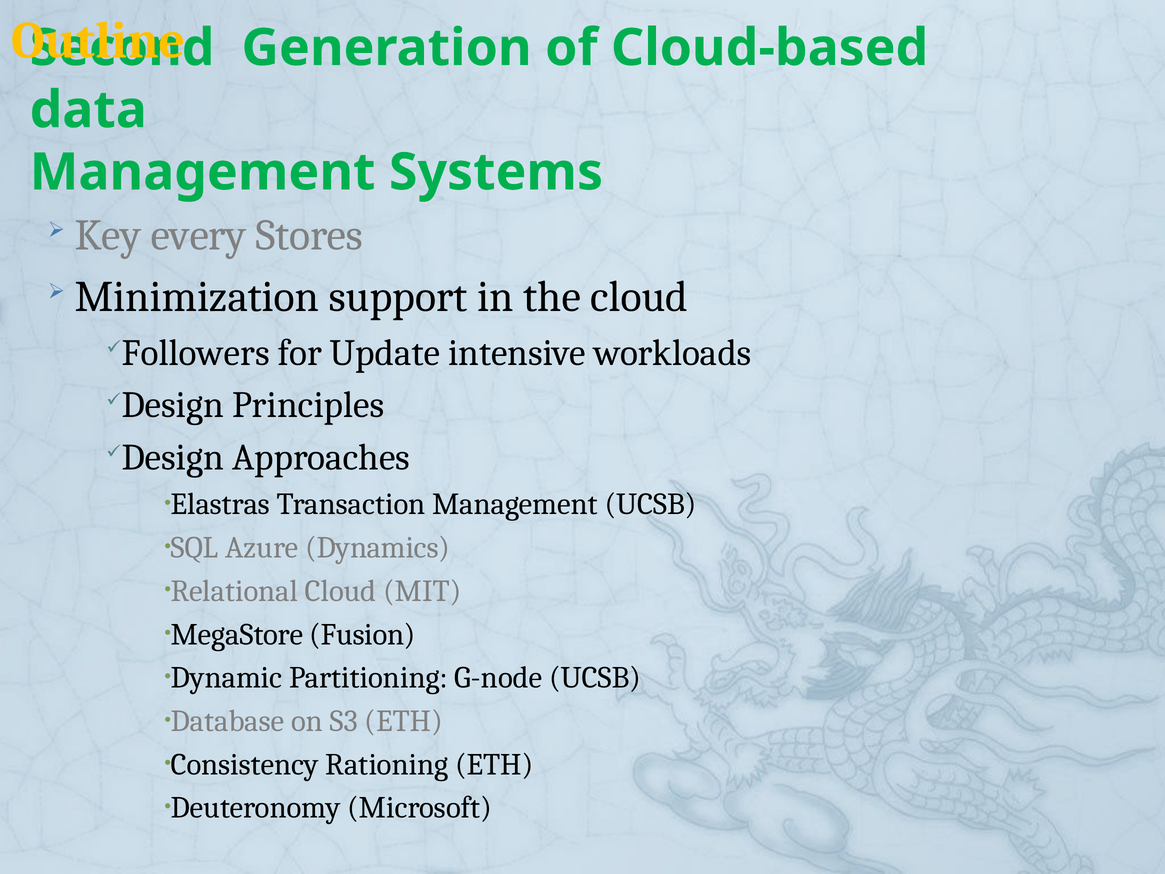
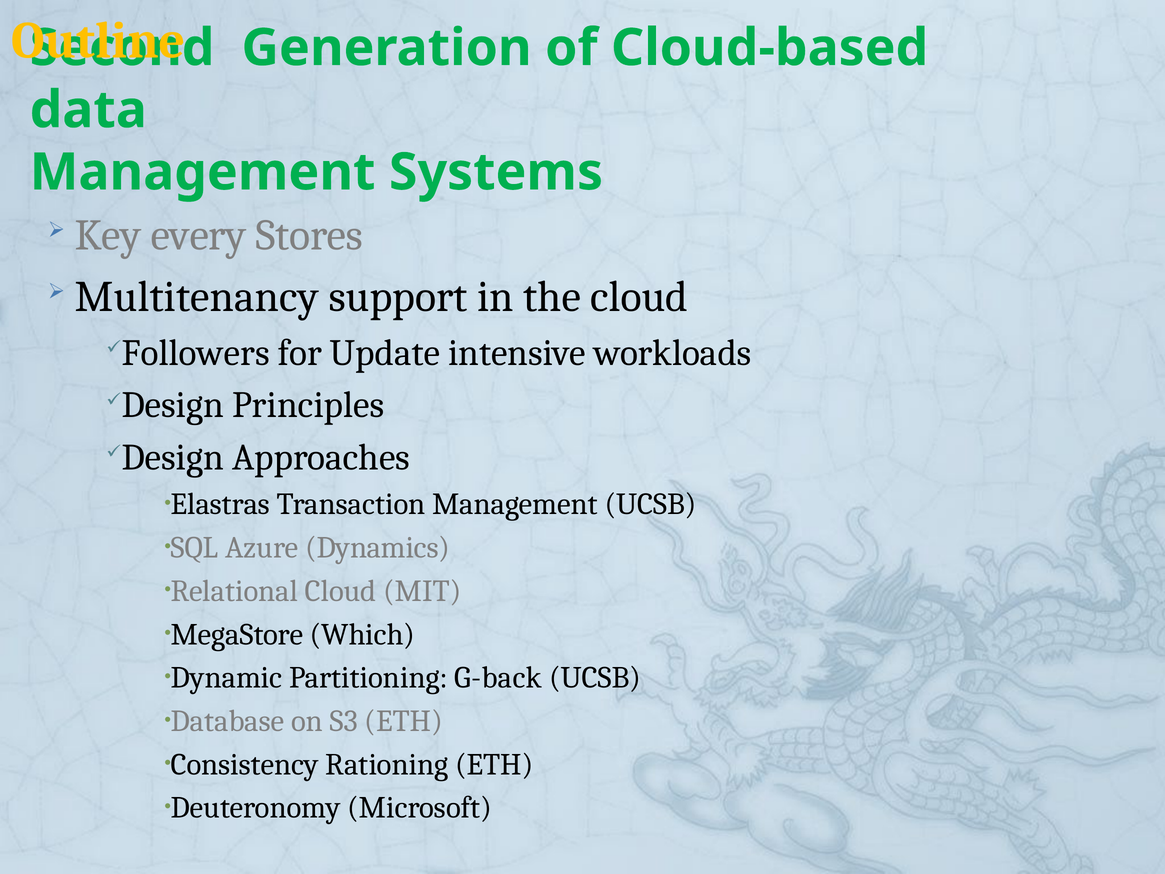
Minimization: Minimization -> Multitenancy (197, 297)
Fusion: Fusion -> Which (363, 634)
G-node: G-node -> G-back (498, 678)
